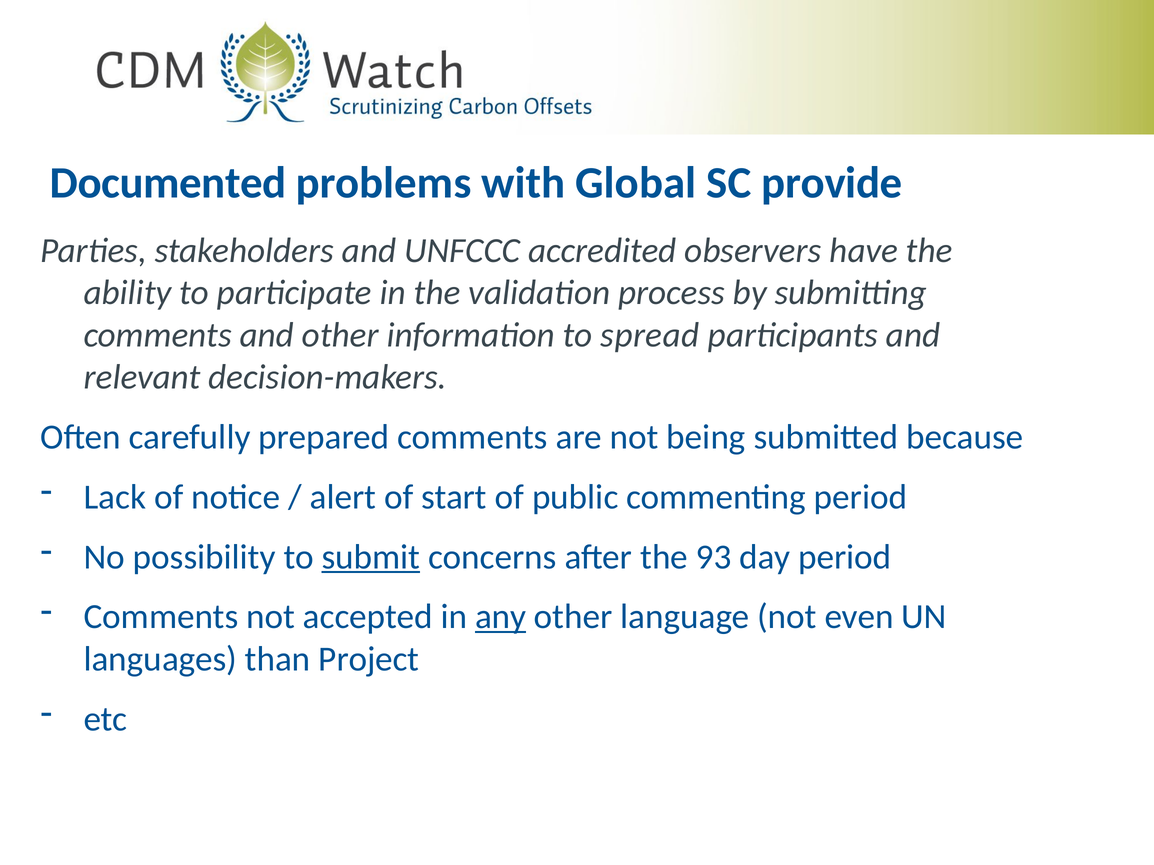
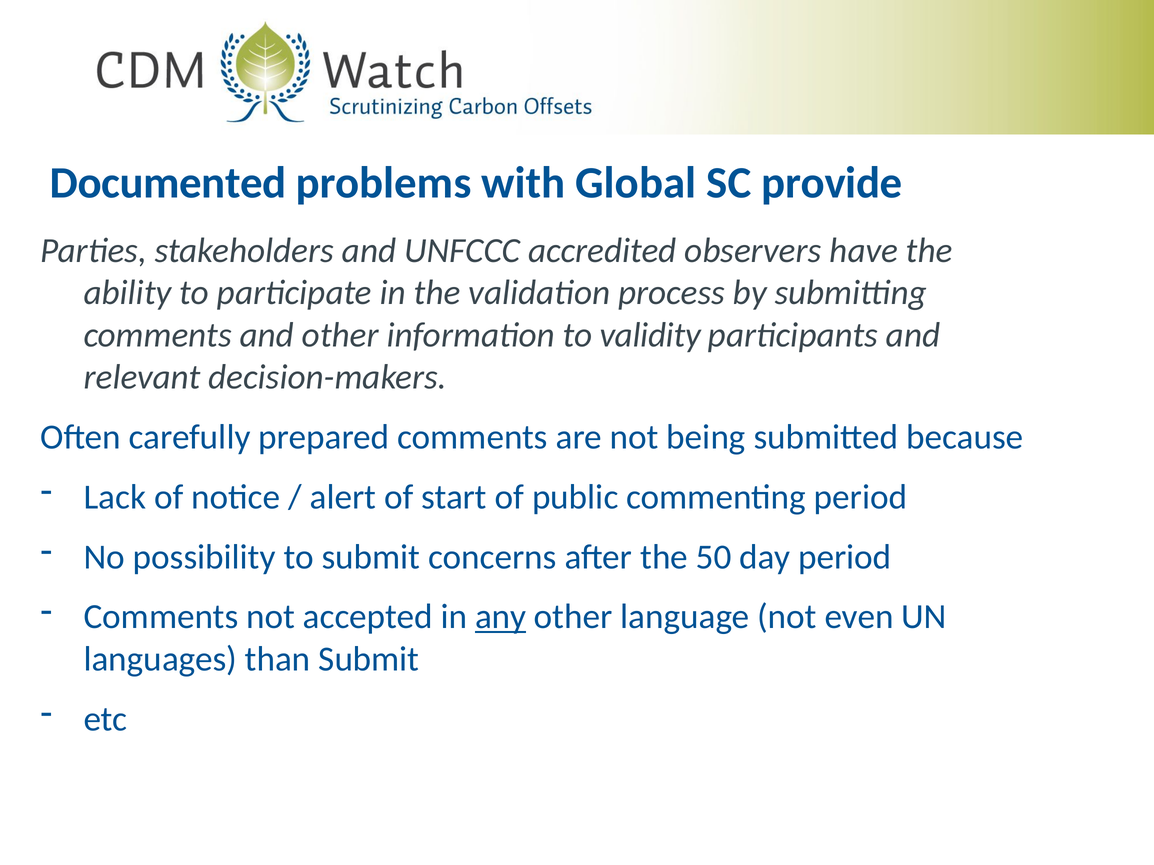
spread: spread -> validity (650, 335)
submit underline: present -> none (371, 557)
93: 93 -> 50 (714, 557)
than Project: Project -> Submit (369, 659)
